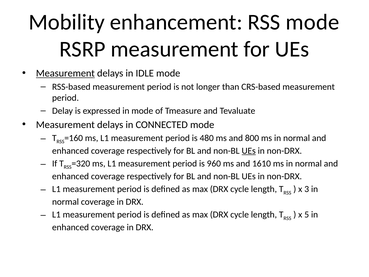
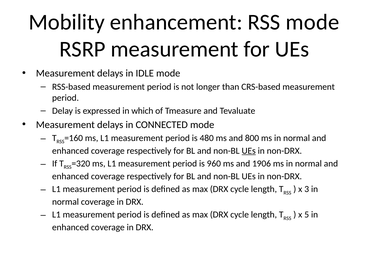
Measurement underline: present -> none (65, 73)
in mode: mode -> which (142, 111)
1610: 1610 -> 1906 (262, 163)
